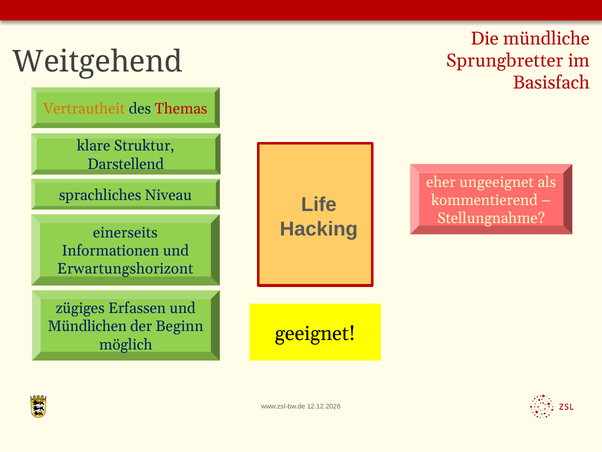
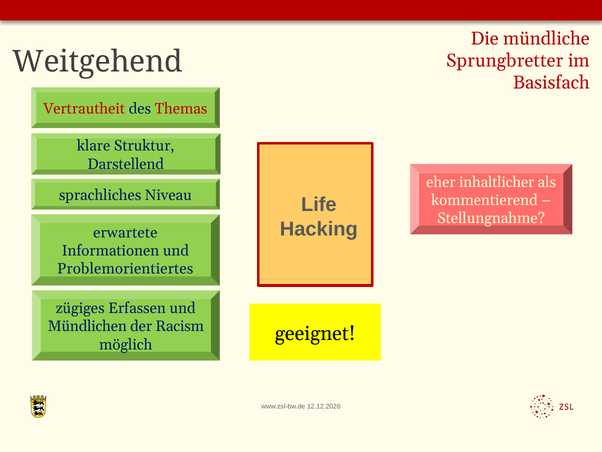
Vertrautheit colour: orange -> red (84, 109)
ungeeignet: ungeeignet -> inhaltlicher (497, 182)
einerseits: einerseits -> erwartete (125, 233)
Erwartungshorizont: Erwartungshorizont -> Problemorientiertes (125, 269)
Beginn: Beginn -> Racism (180, 326)
